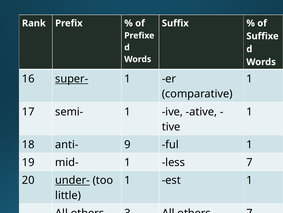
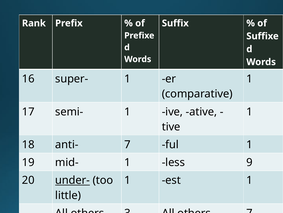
super- underline: present -> none (72, 79)
anti- 9: 9 -> 7 (127, 144)
less 7: 7 -> 9 (249, 162)
